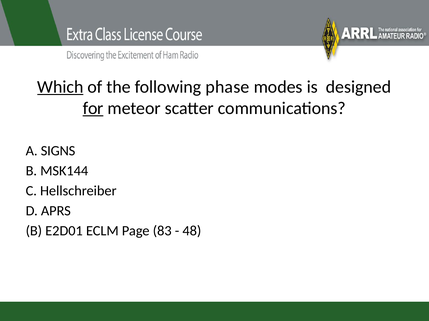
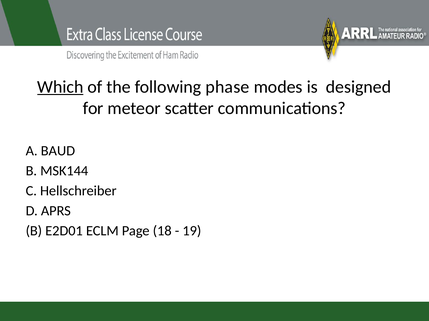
for underline: present -> none (93, 108)
SIGNS: SIGNS -> BAUD (58, 151)
83: 83 -> 18 (162, 231)
48: 48 -> 19 (192, 231)
